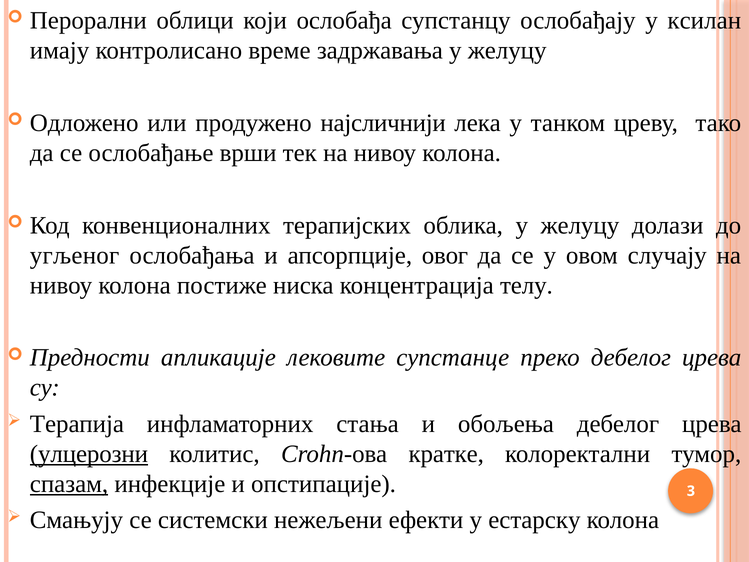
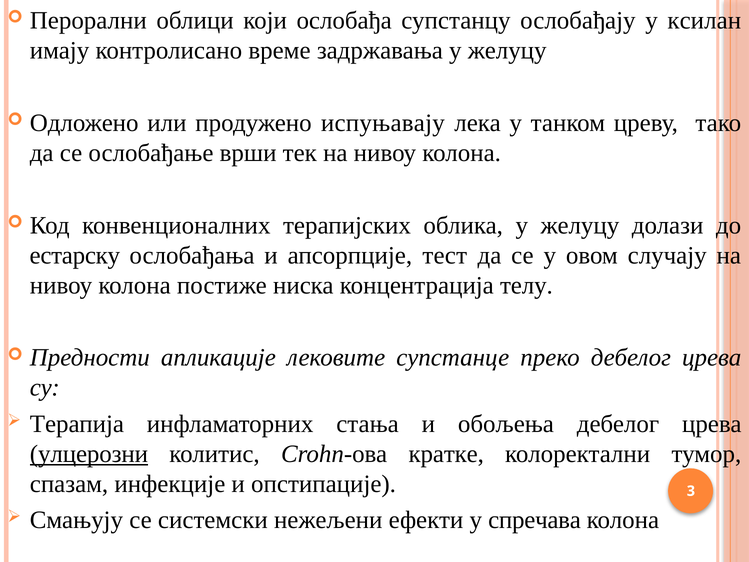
најсличнији: најсличнији -> испуњавају (383, 123)
угљеног: угљеног -> естарску (75, 255)
овог: овог -> тест (445, 255)
спазам underline: present -> none (69, 484)
естарску: естарску -> спречава (535, 520)
